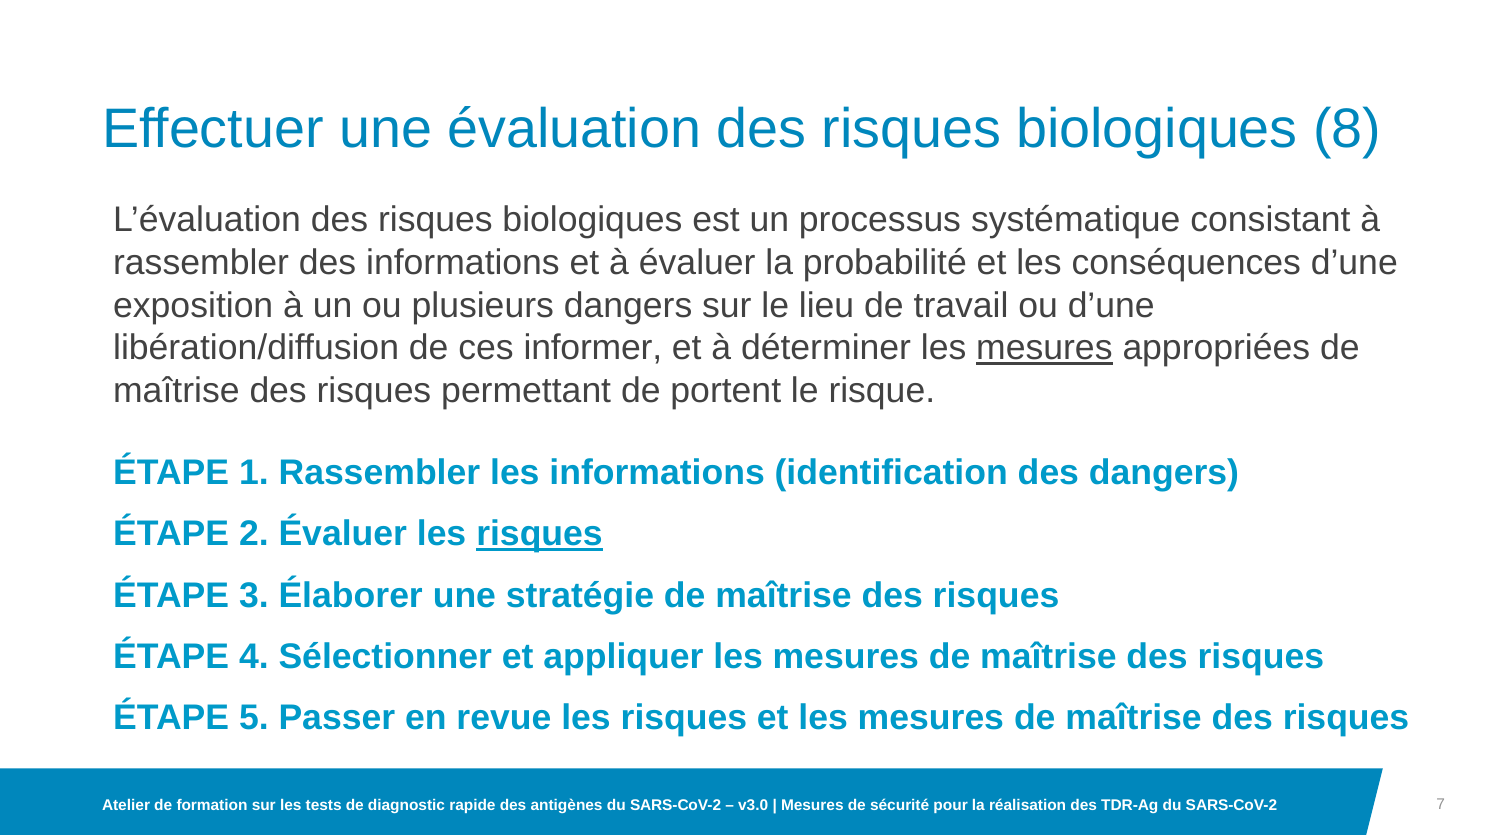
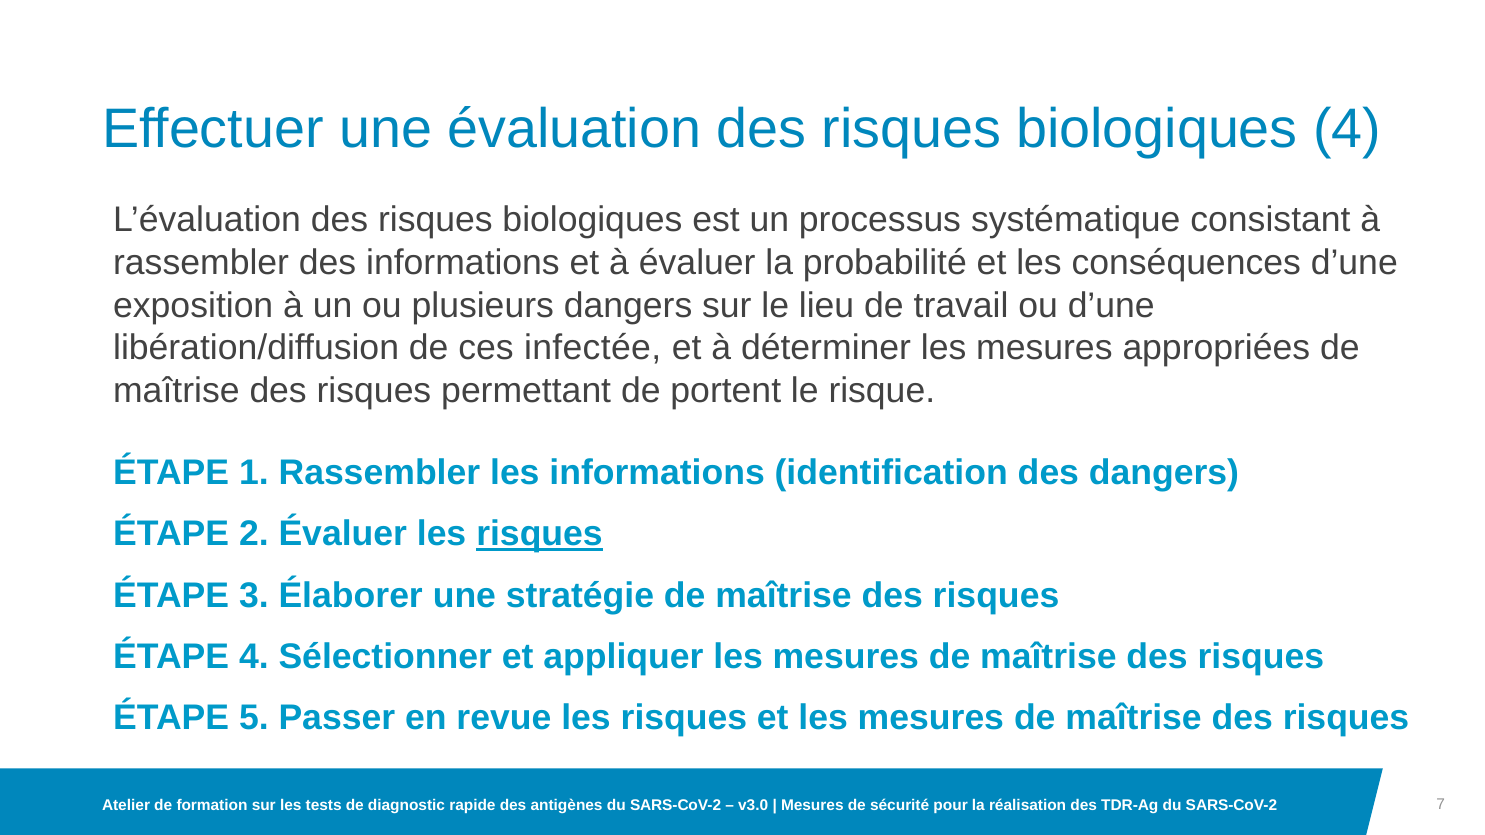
biologiques 8: 8 -> 4 (1347, 129)
informer: informer -> infectée (593, 348)
mesures underline: present -> none (1044, 348)
